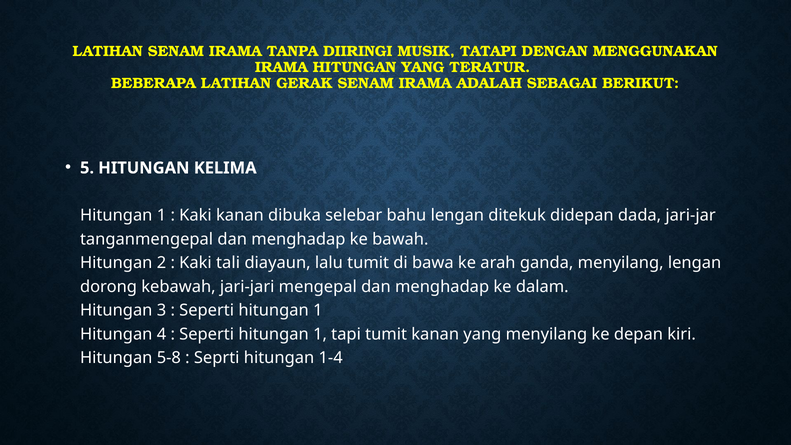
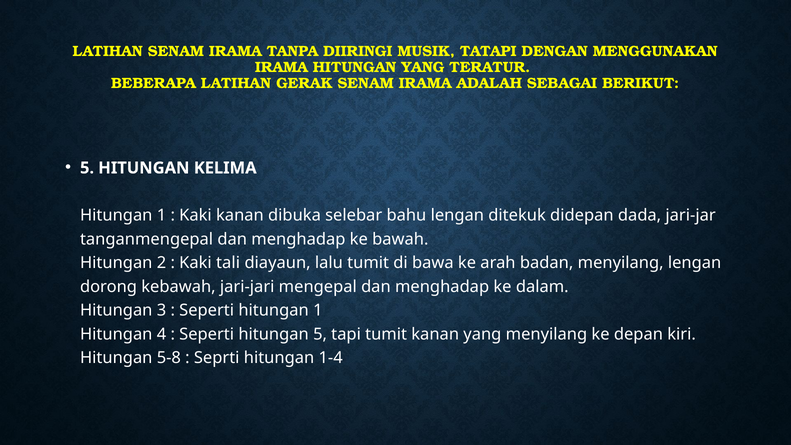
ganda: ganda -> badan (547, 263)
1: 1 -> 5 (320, 334)
